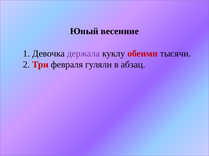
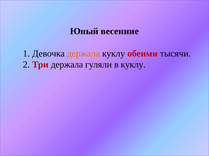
держала colour: purple -> orange (83, 54)
Три февраля: февраля -> держала (67, 65)
в абзац: абзац -> куклу (133, 65)
